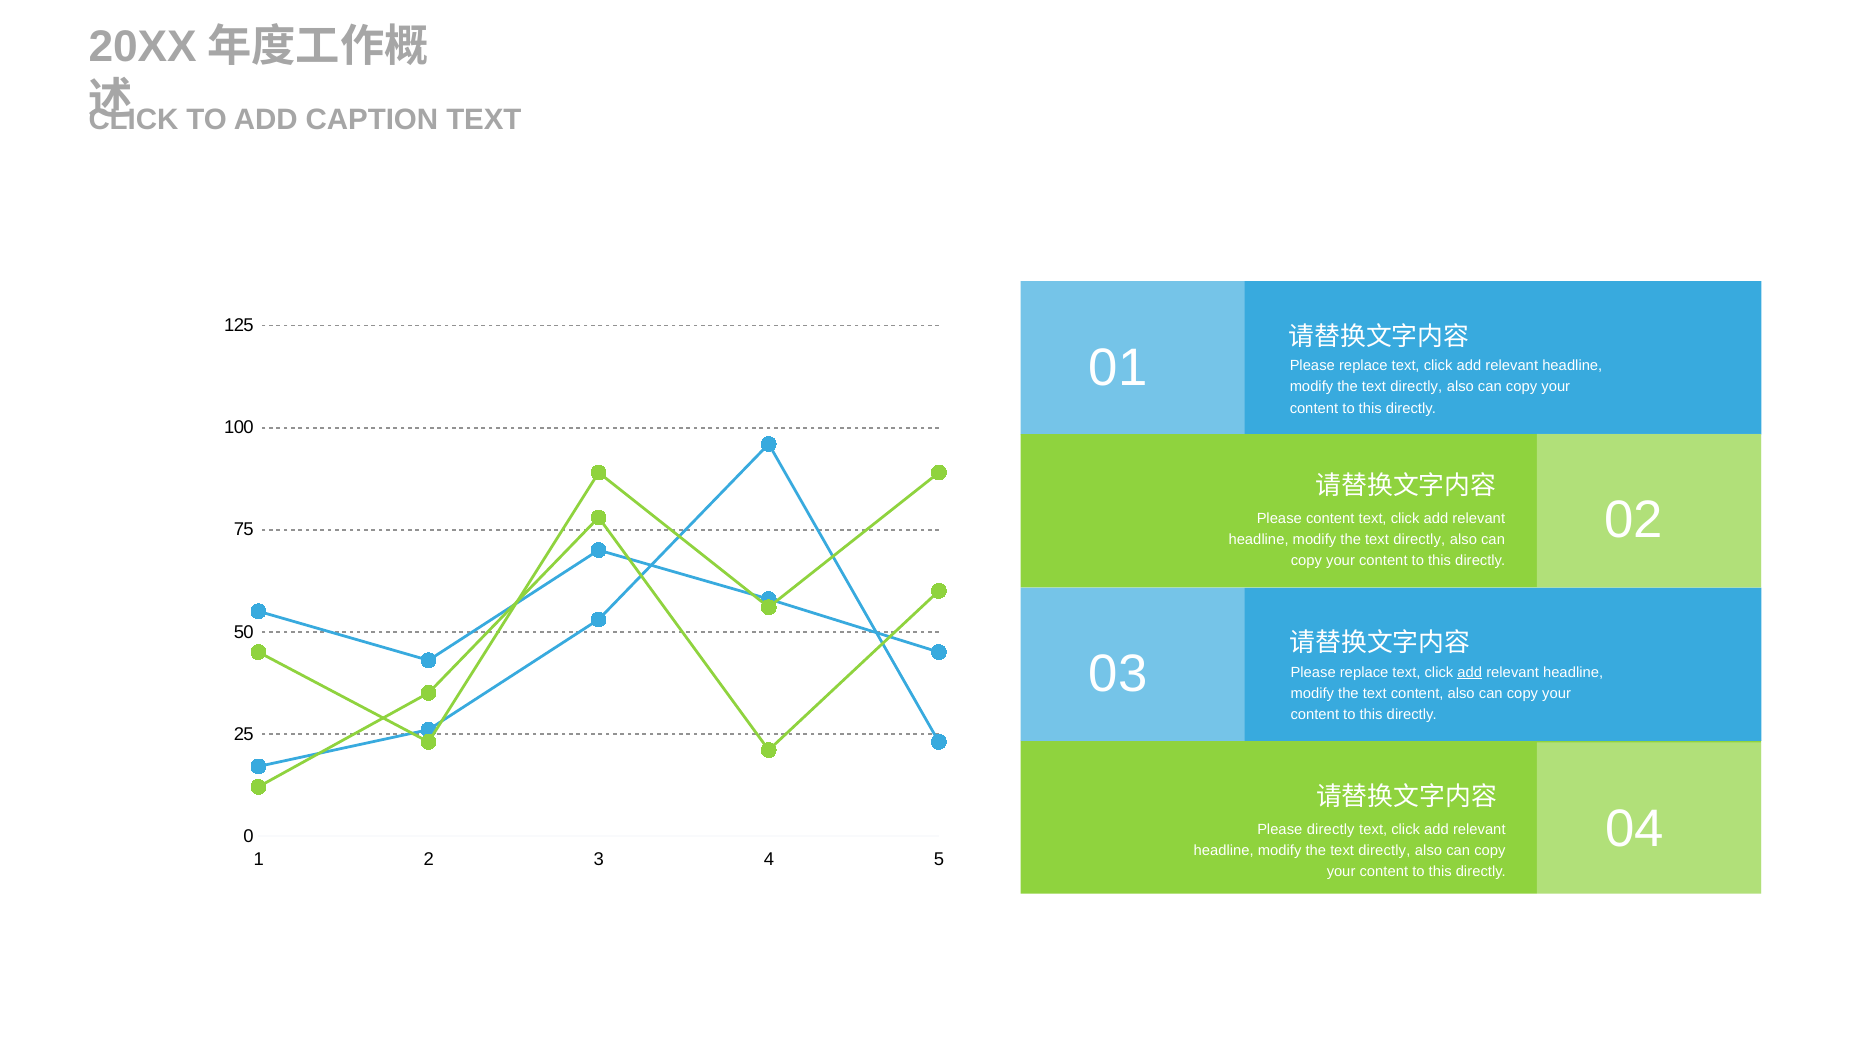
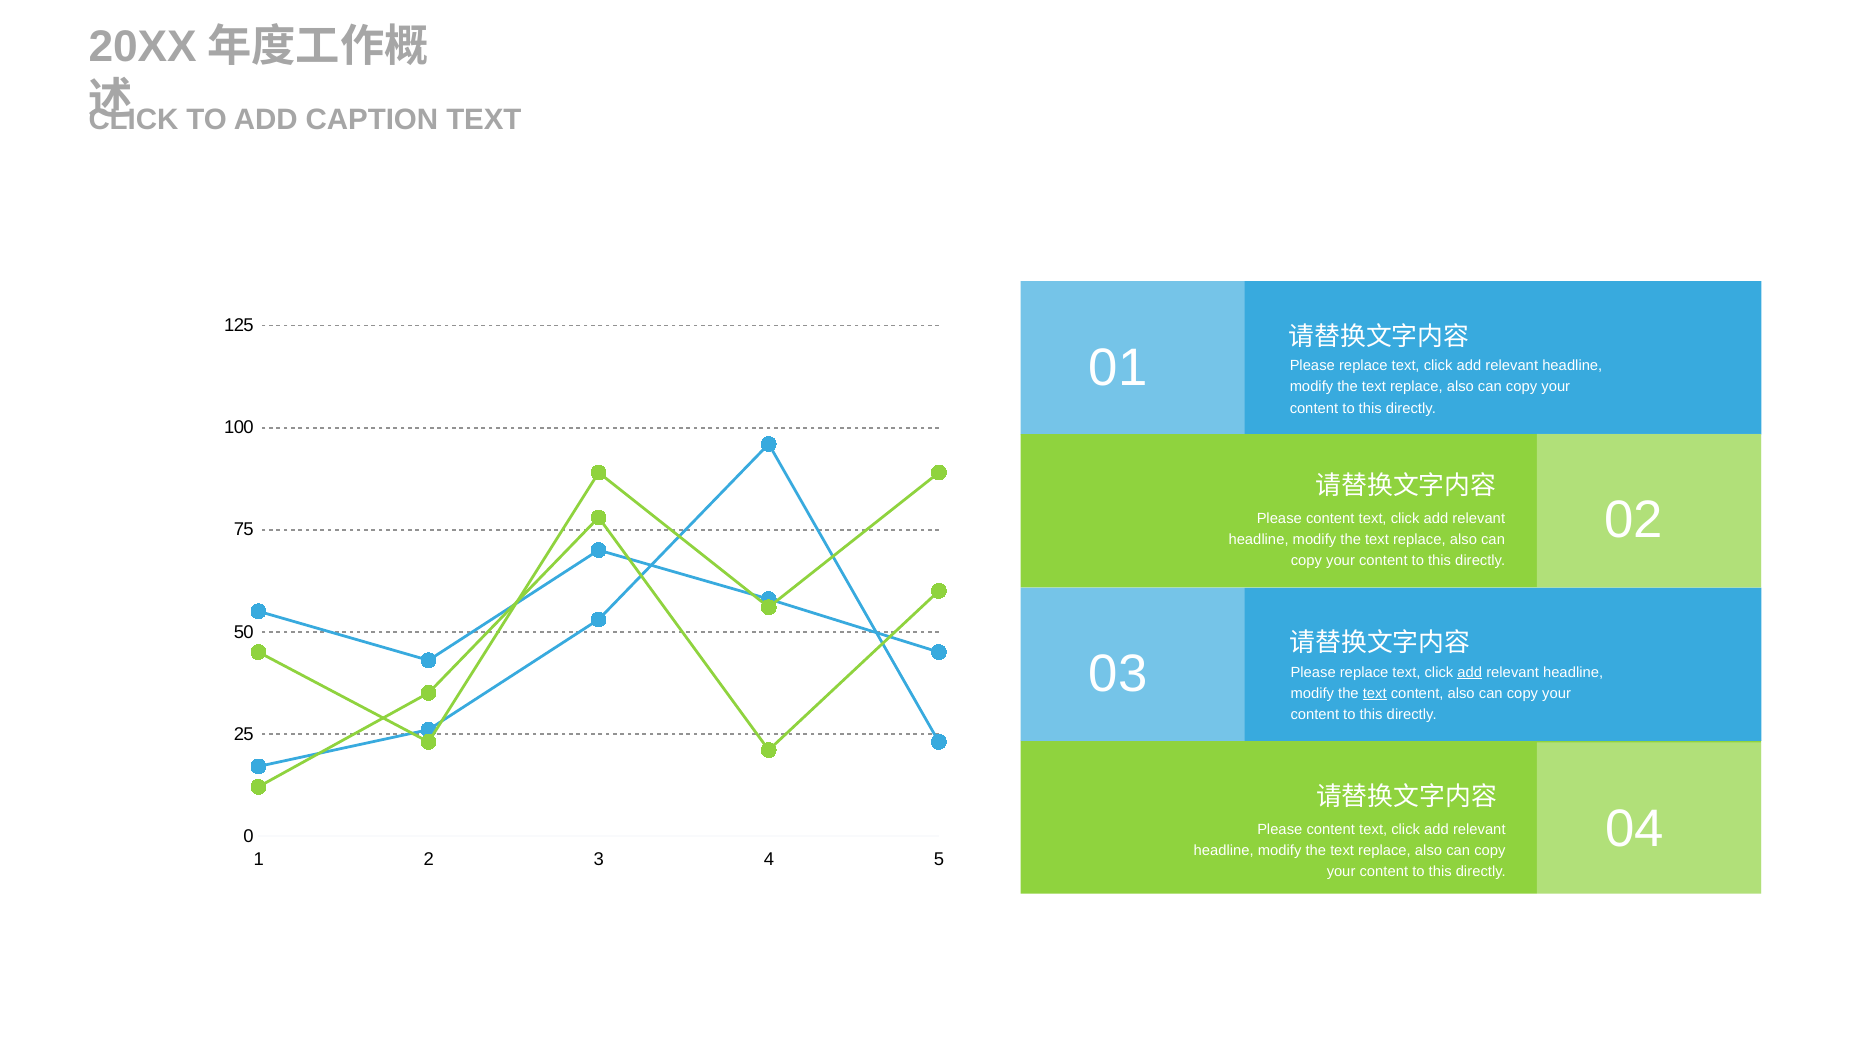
directly: directly -> replace (1416, 387)
directly: directly -> replace (1419, 540)
text underline: none -> present (1375, 694)
directly: directly -> content (1331, 830)
directly: directly -> replace (1384, 851)
